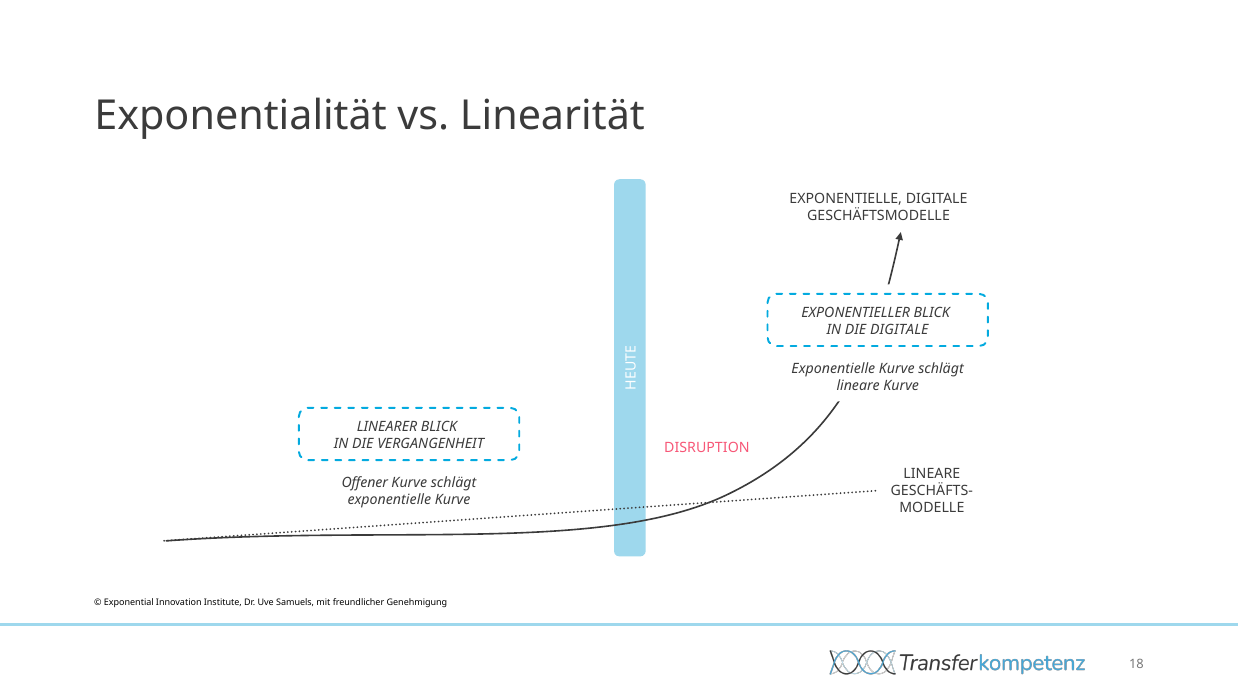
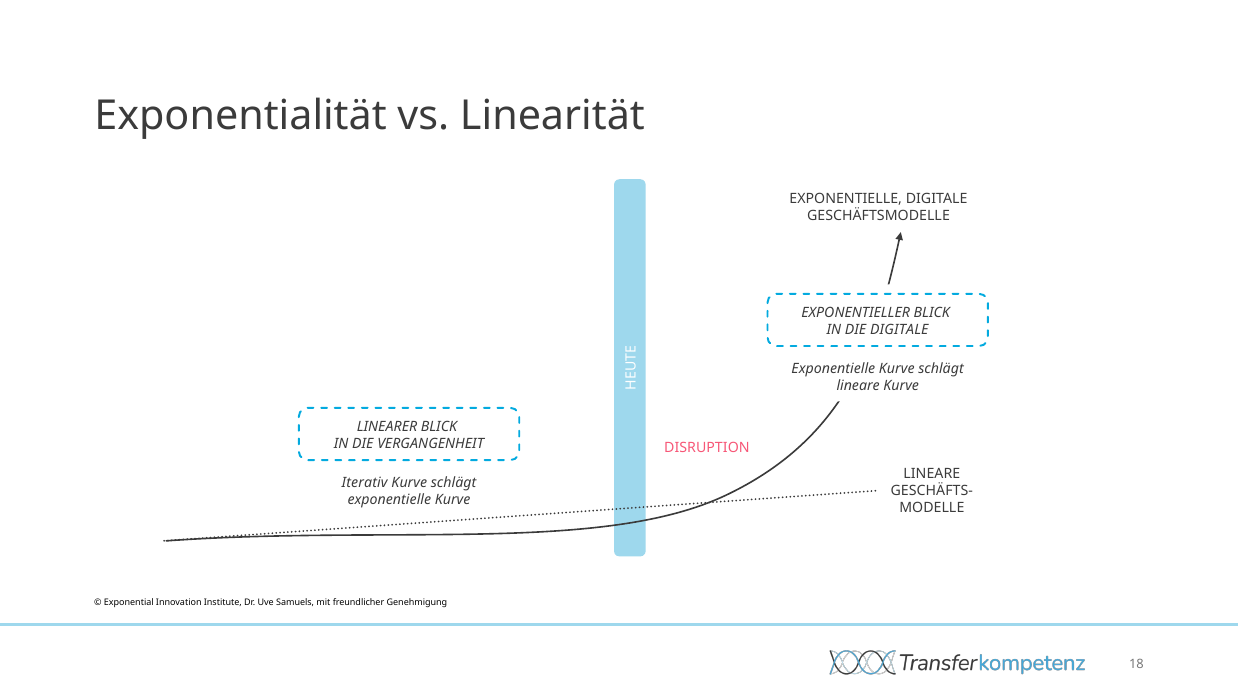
Offener: Offener -> Iterativ (365, 482)
